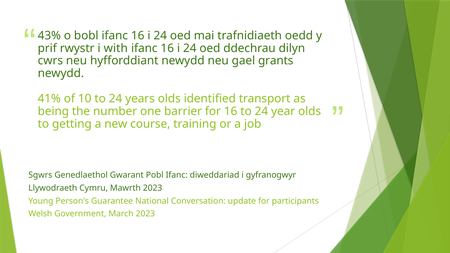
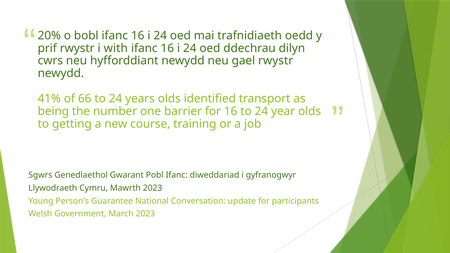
43%: 43% -> 20% (49, 36)
gael grants: grants -> rwystr (276, 61)
10: 10 -> 66 (85, 99)
